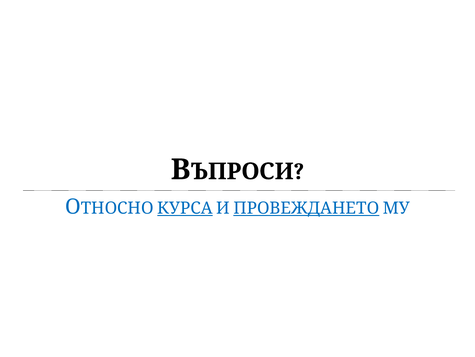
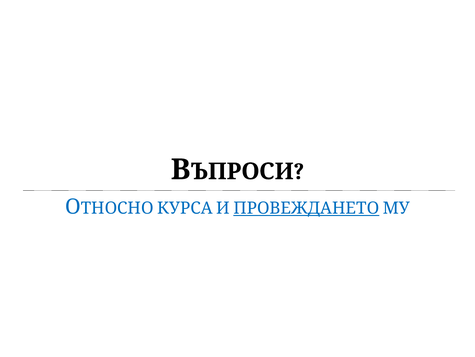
КУРСА underline: present -> none (185, 208)
